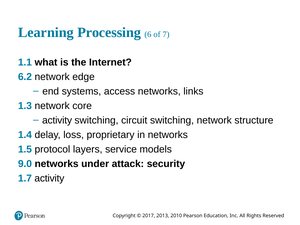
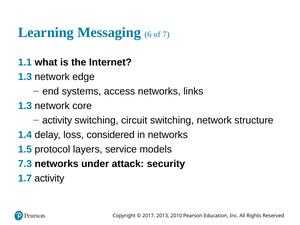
Processing: Processing -> Messaging (109, 33)
6.2: 6.2 -> 1.3 (25, 77)
proprietary: proprietary -> considered (111, 135)
9.0: 9.0 -> 7.3 (25, 164)
